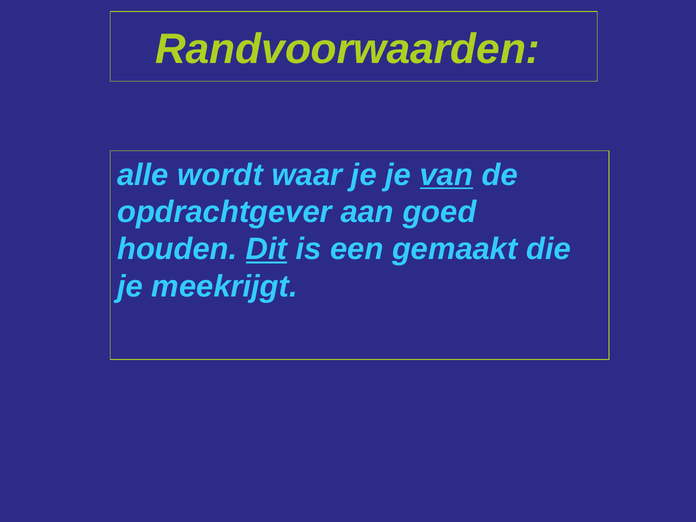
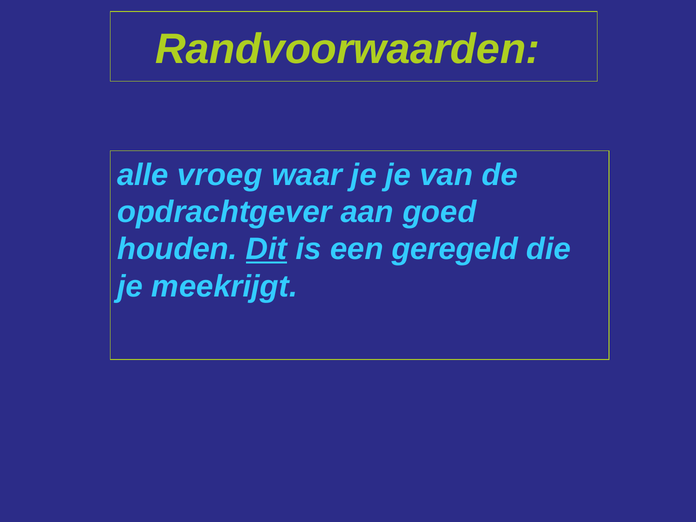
wordt: wordt -> vroeg (220, 175)
van underline: present -> none (446, 175)
gemaakt: gemaakt -> geregeld (455, 249)
